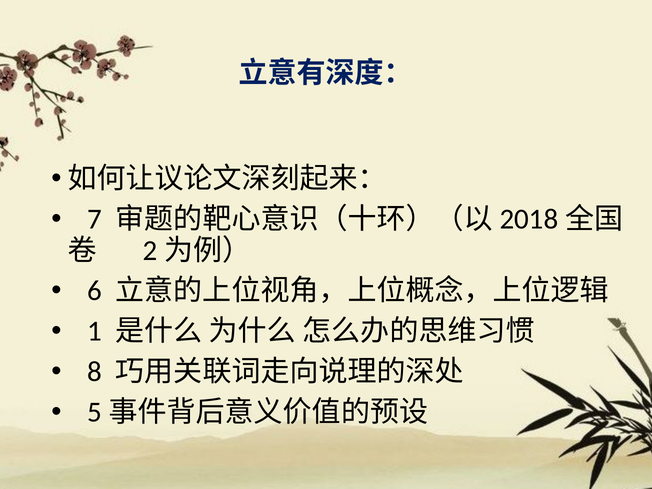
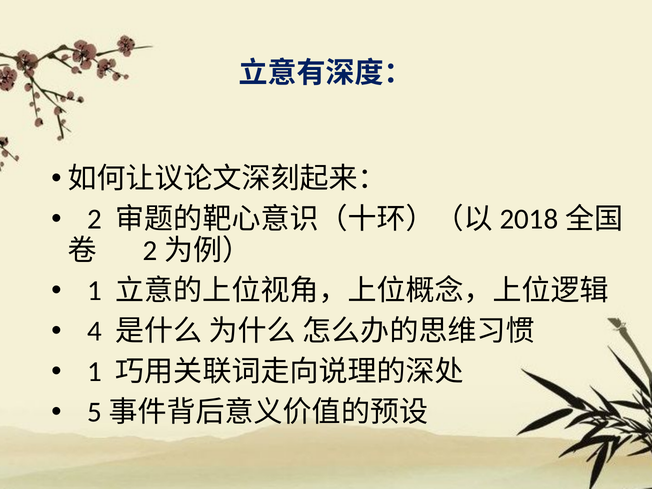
7: 7 -> 2 (95, 219)
6: 6 -> 1 (95, 291)
1: 1 -> 4 (95, 331)
8: 8 -> 1 (95, 372)
